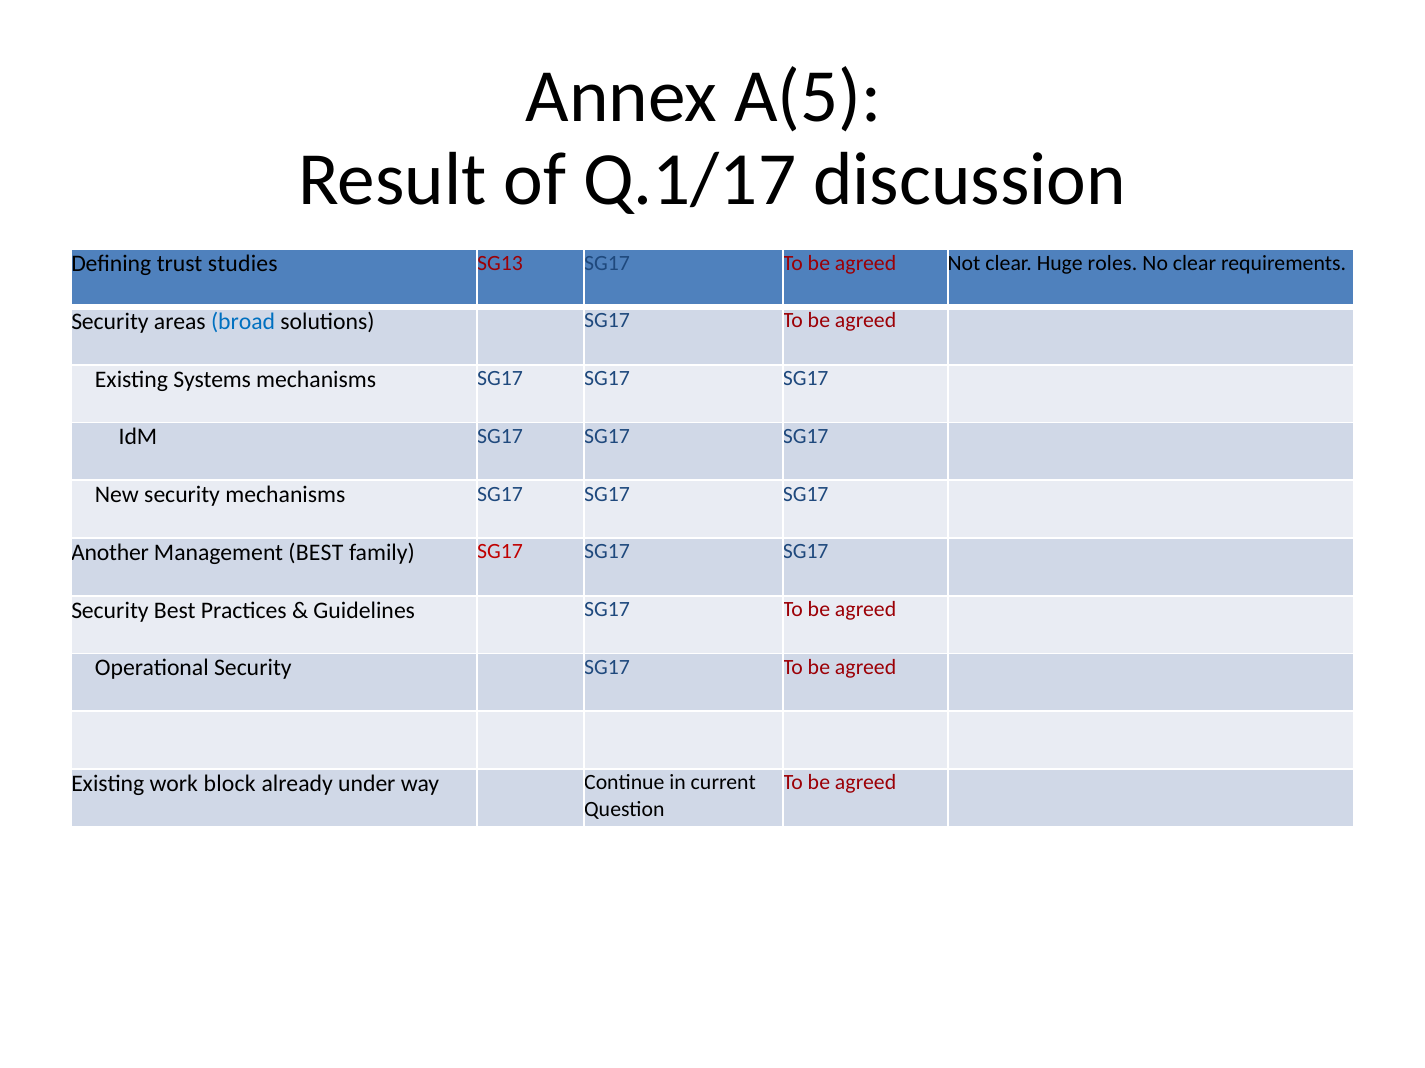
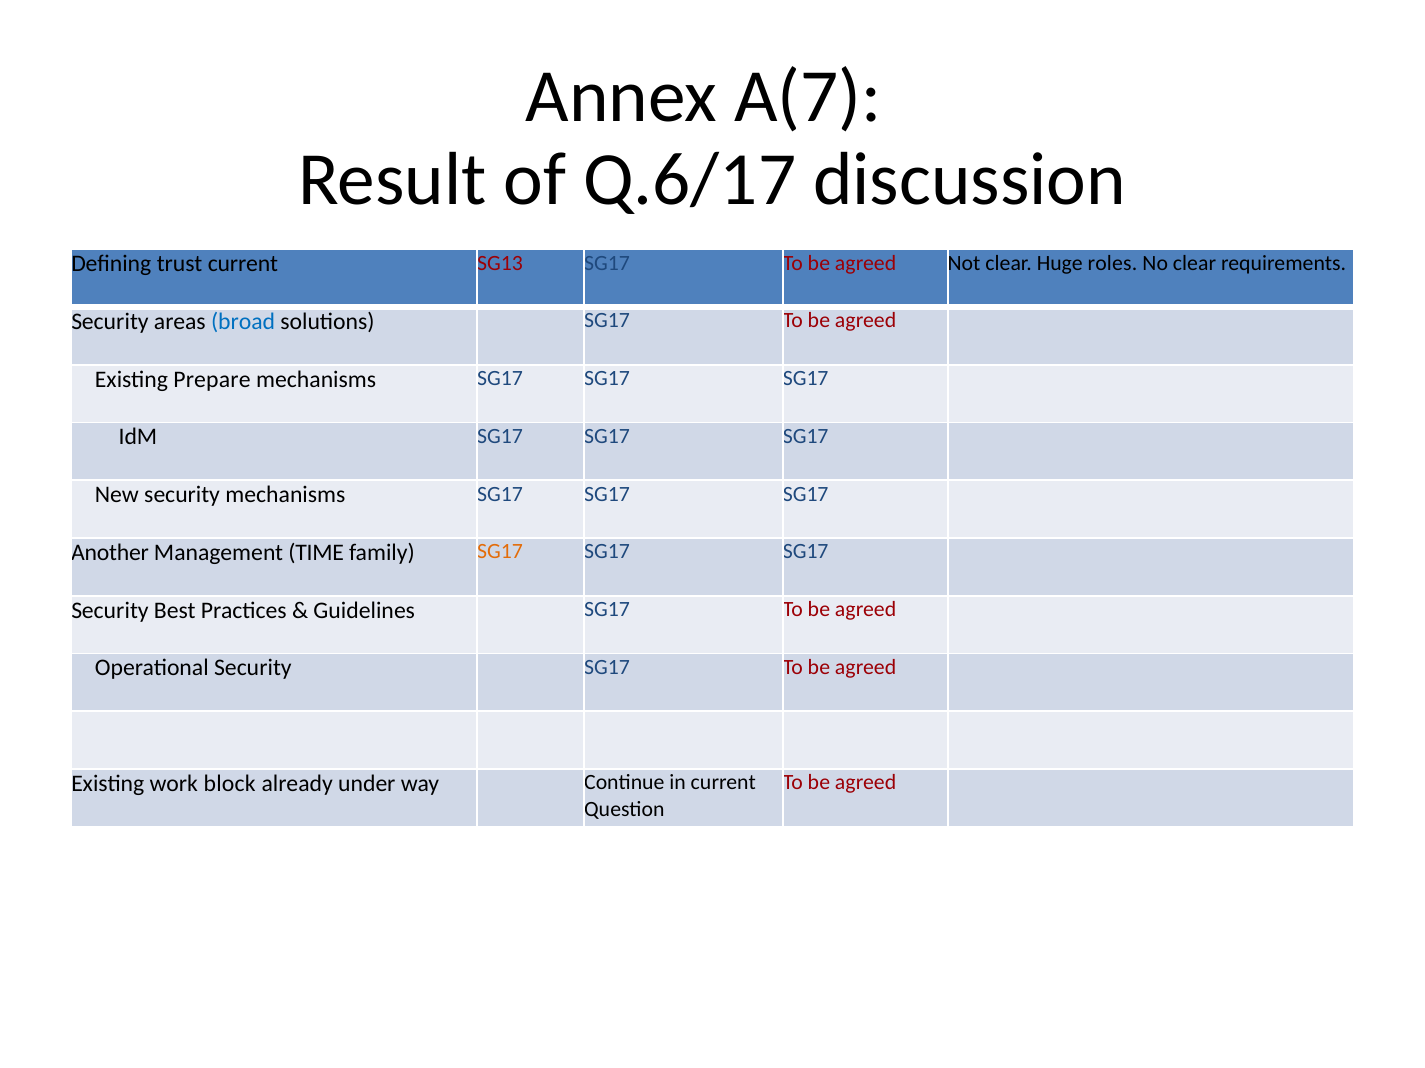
A(5: A(5 -> A(7 (808, 97)
Q.1/17: Q.1/17 -> Q.6/17 (690, 179)
trust studies: studies -> current (243, 264)
Systems: Systems -> Prepare (212, 380)
Management BEST: BEST -> TIME (316, 553)
SG17 colour: red -> orange (500, 552)
